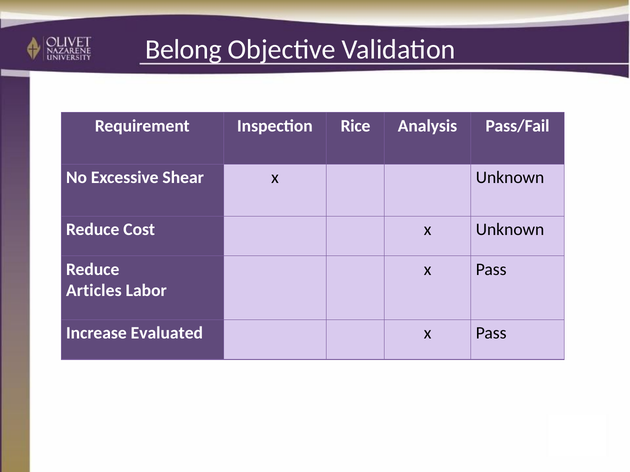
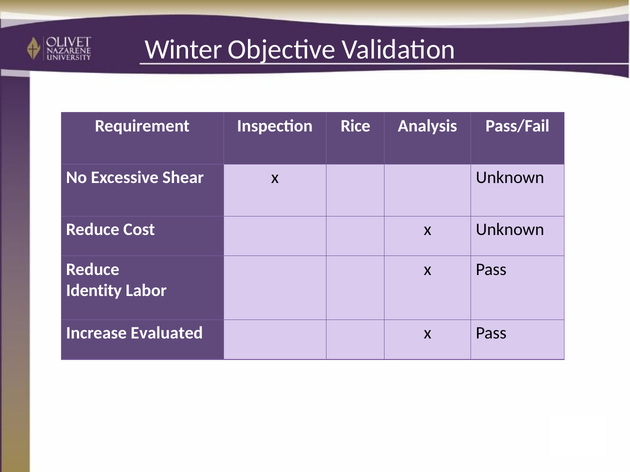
Belong: Belong -> Winter (184, 50)
Articles: Articles -> Identity (94, 291)
